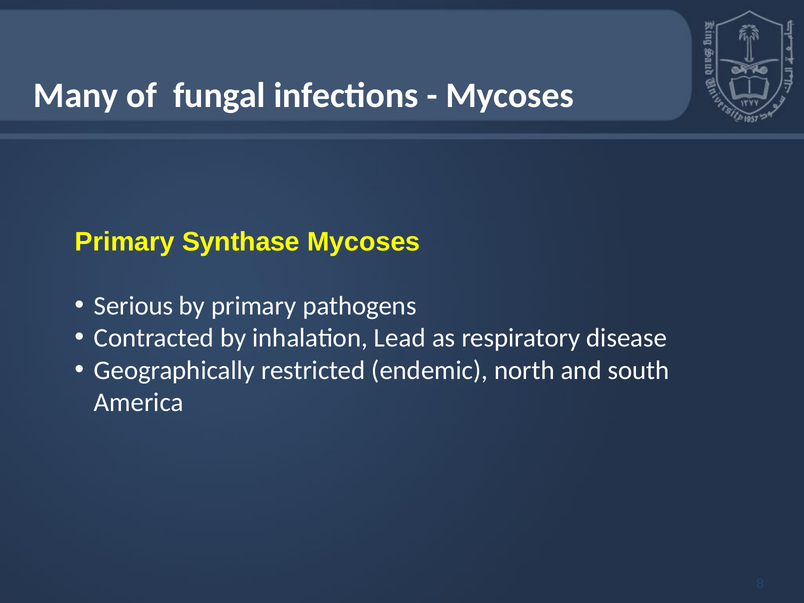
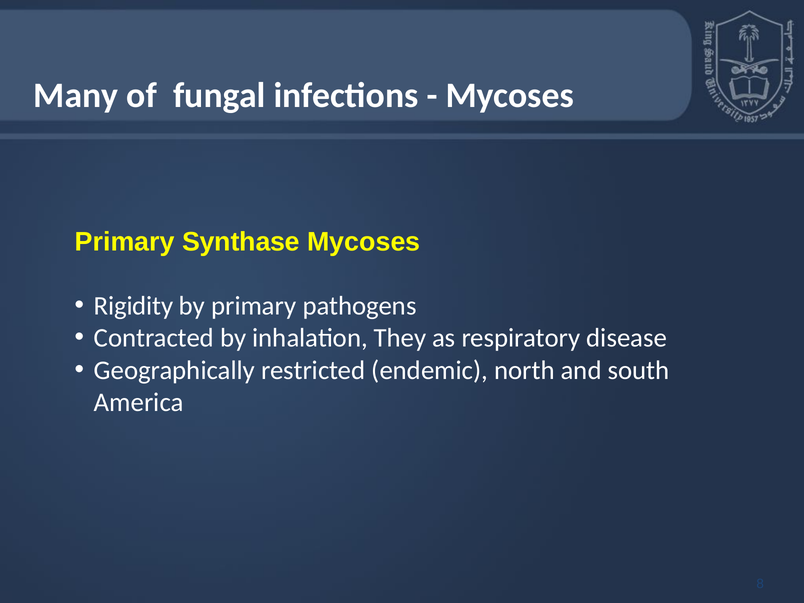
Serious: Serious -> Rigidity (134, 306)
Lead: Lead -> They (400, 338)
